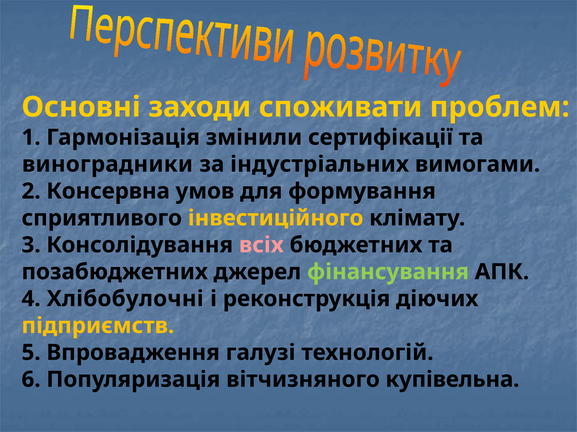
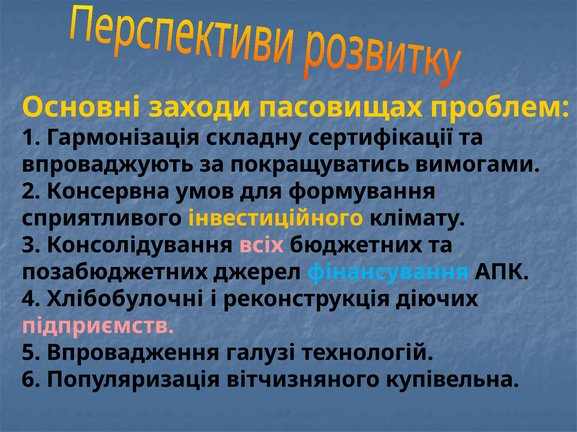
споживати: споживати -> пасовищах (341, 107)
змінили: змінили -> складну (254, 138)
виноградники: виноградники -> впроваджують (108, 165)
індустріальних: індустріальних -> покращуватись (320, 165)
фінансування colour: light green -> light blue (388, 272)
підприємств colour: yellow -> pink (98, 326)
